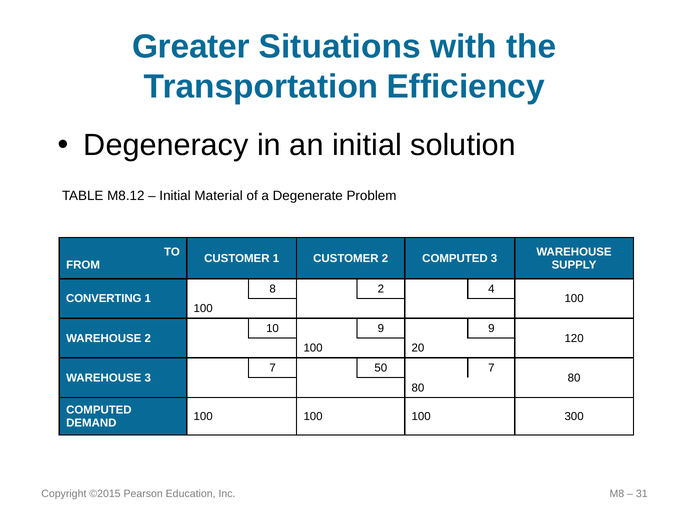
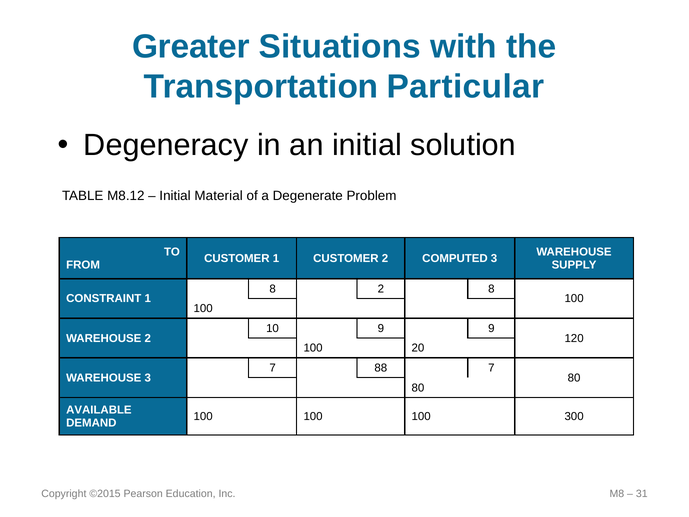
Efficiency: Efficiency -> Particular (465, 87)
2 4: 4 -> 8 (491, 289)
CONVERTING: CONVERTING -> CONSTRAINT (104, 299)
50: 50 -> 88 (381, 368)
COMPUTED: COMPUTED -> AVAILABLE (99, 410)
